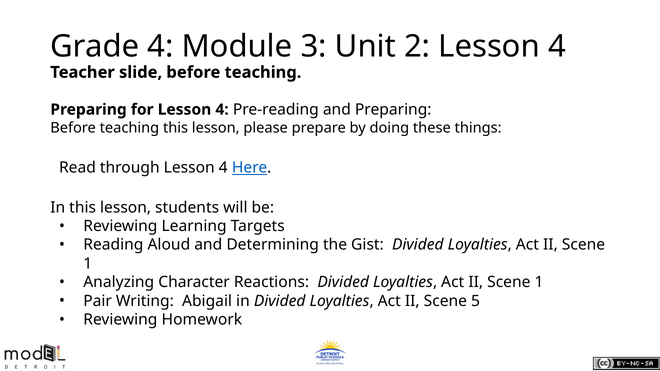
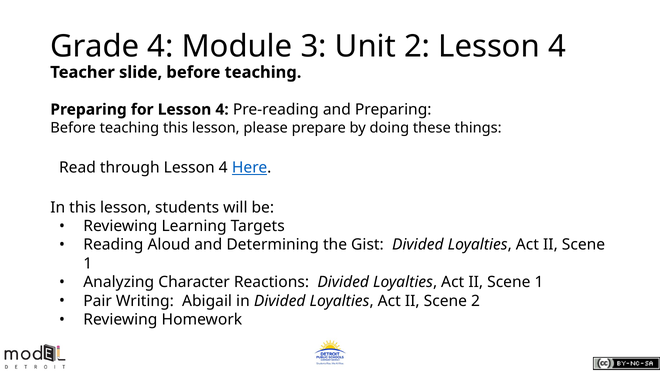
Scene 5: 5 -> 2 (476, 301)
